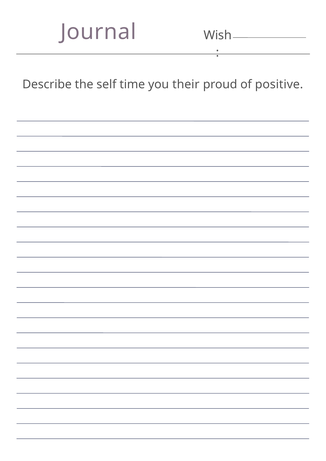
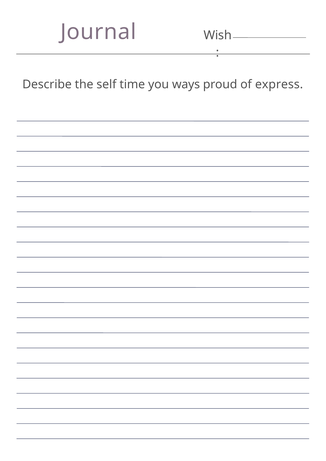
their: their -> ways (186, 85)
positive: positive -> express (279, 85)
